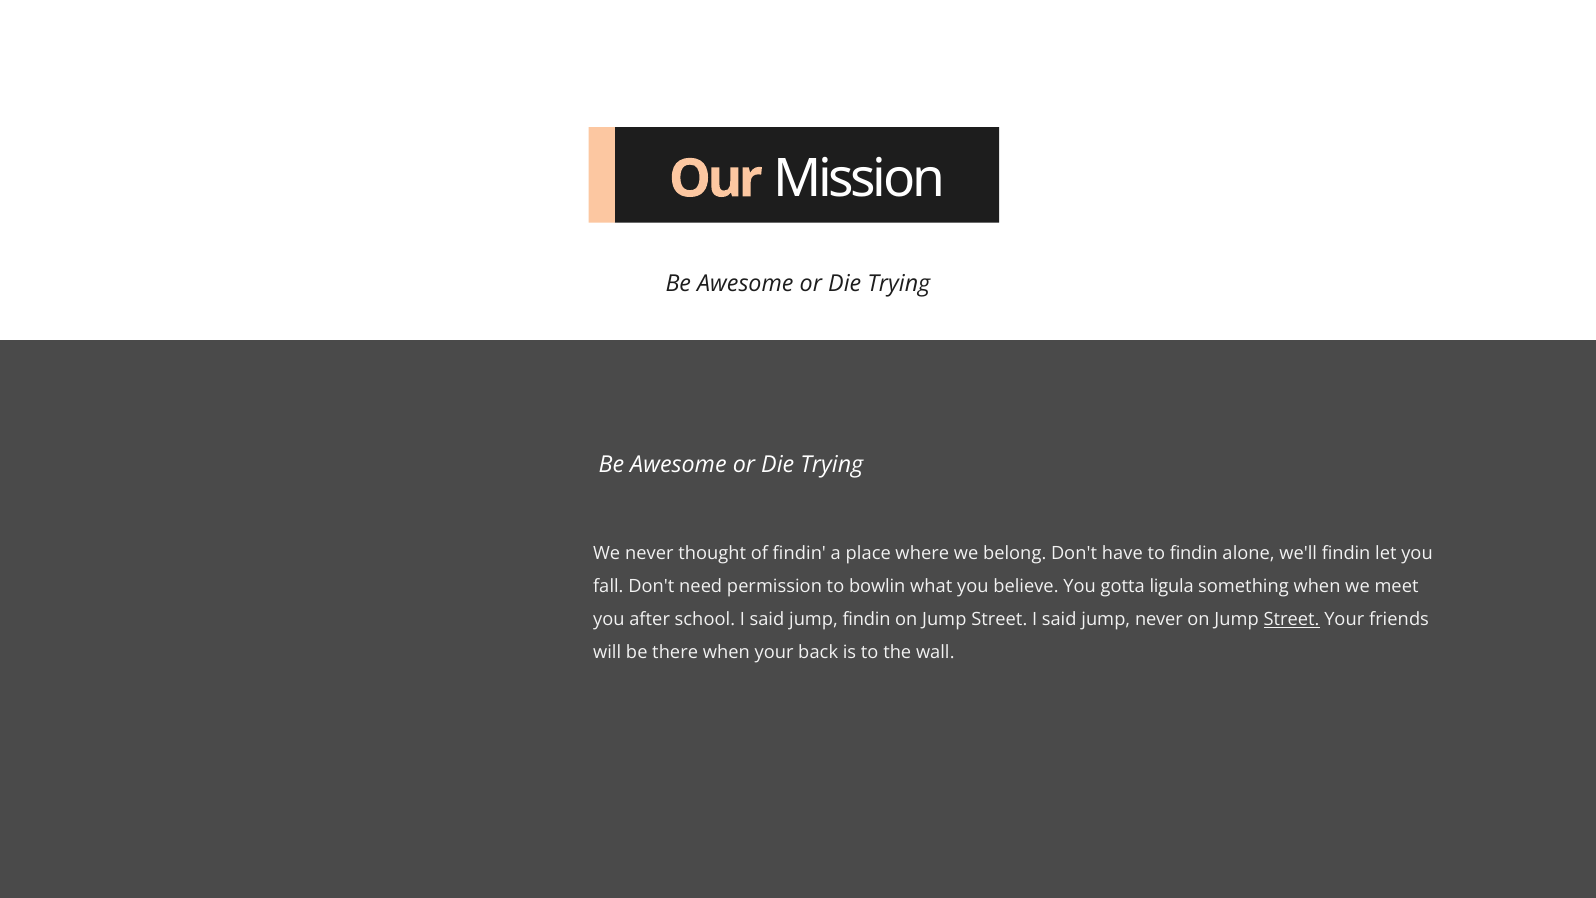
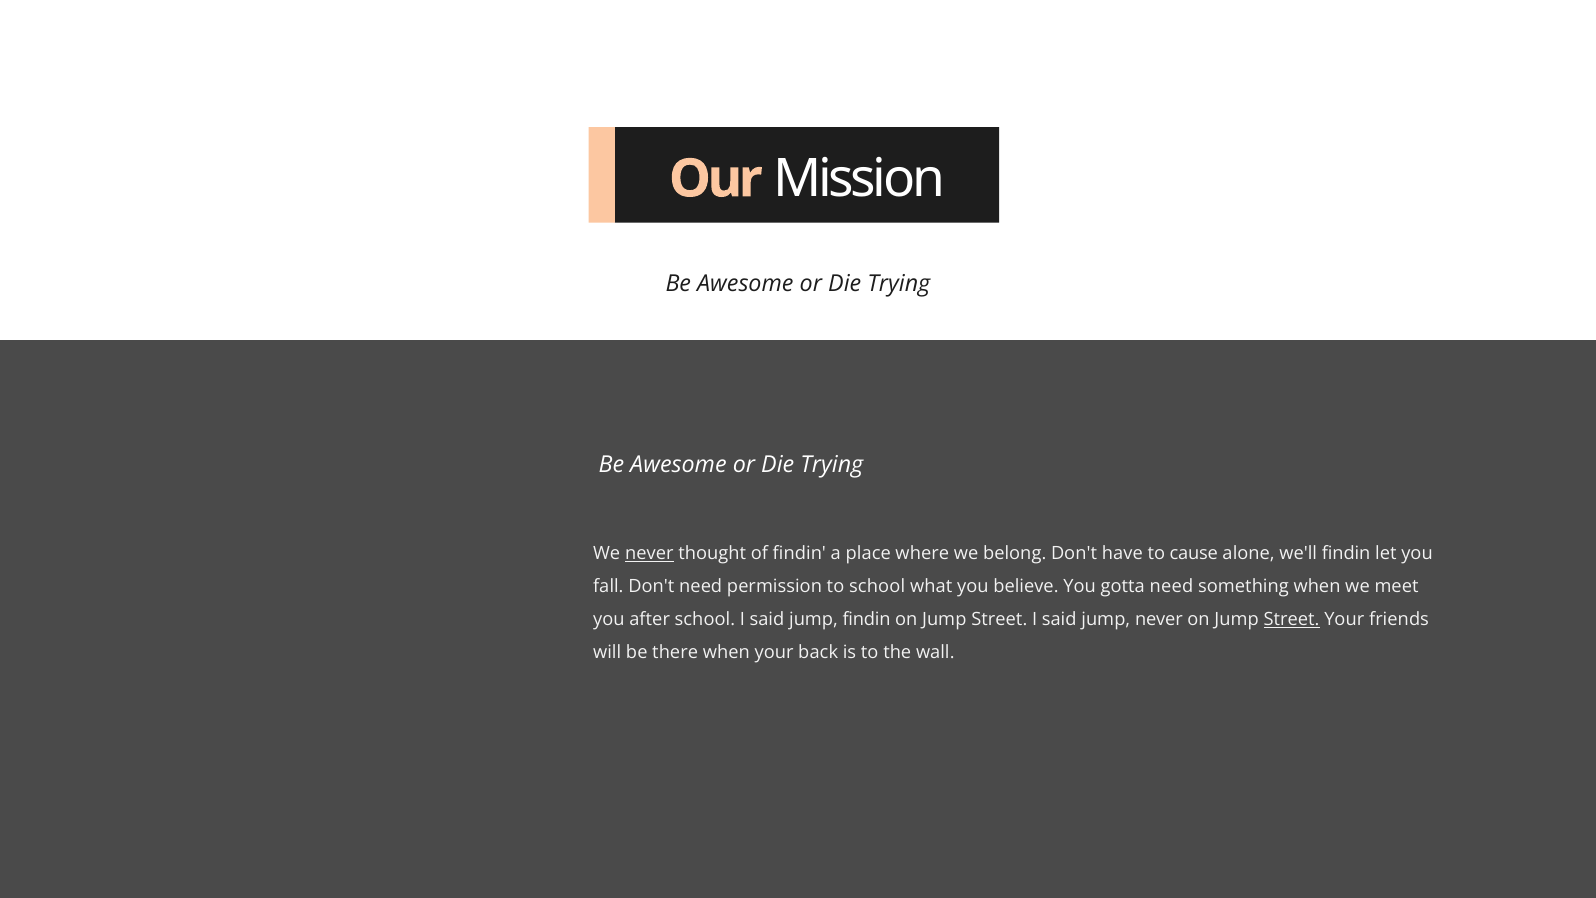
never underline: none -> present (649, 553)
to findin: findin -> cause (1194, 553)
to bowlin: bowlin -> school (877, 586)
gotta ligula: ligula -> need (1171, 586)
